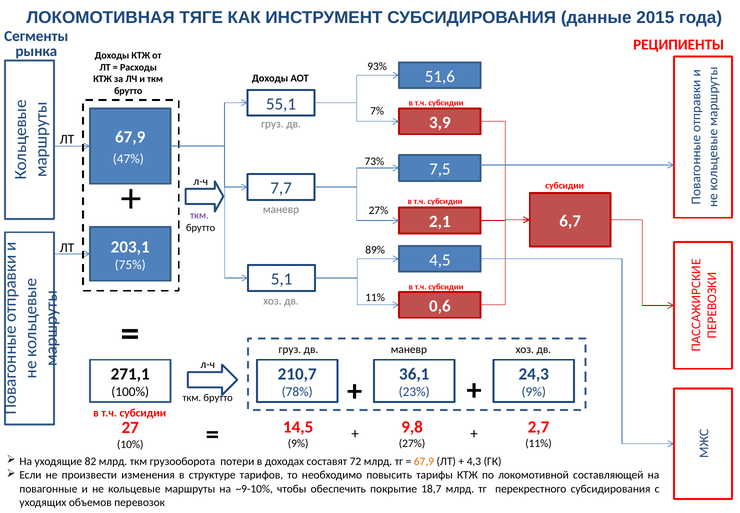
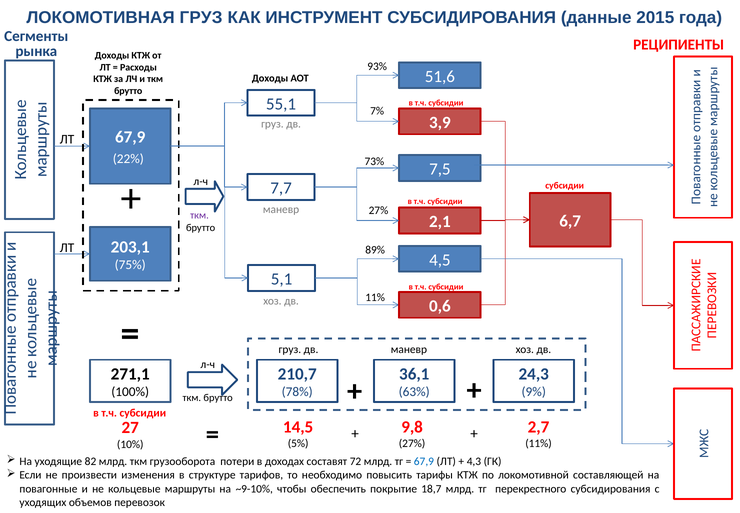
ЛОКОМОТИВНАЯ ТЯГЕ: ТЯГЕ -> ГРУЗ (201, 17)
47%: 47% -> 22% (128, 159)
23%: 23% -> 63% (414, 392)
9%: 9% -> 5% (298, 443)
67,9 colour: orange -> blue (424, 461)
